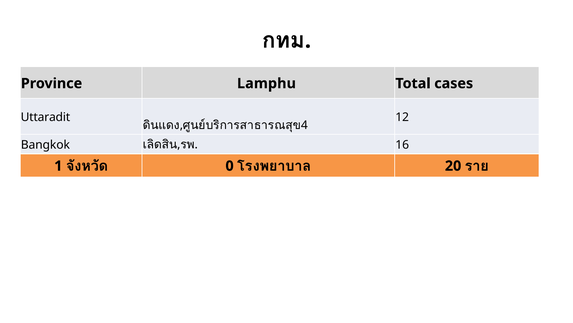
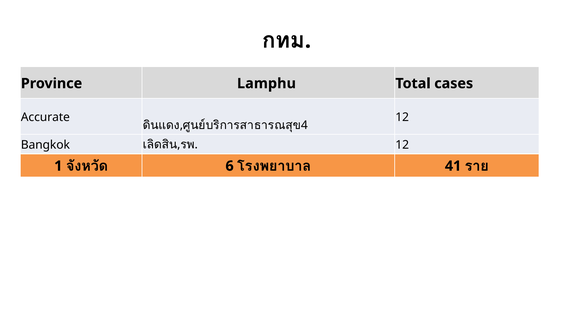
Uttaradit: Uttaradit -> Accurate (45, 117)
16: 16 -> 12 (402, 145)
0: 0 -> 6 (230, 166)
20: 20 -> 41 (453, 166)
